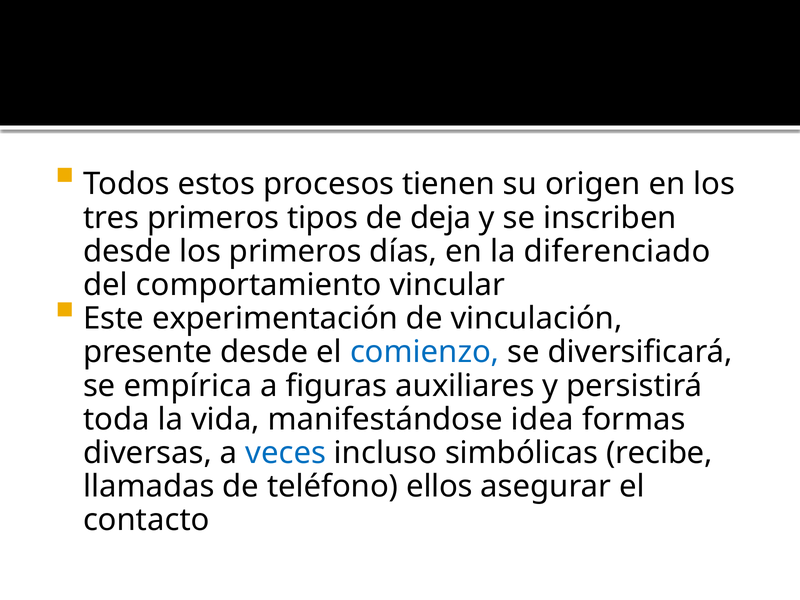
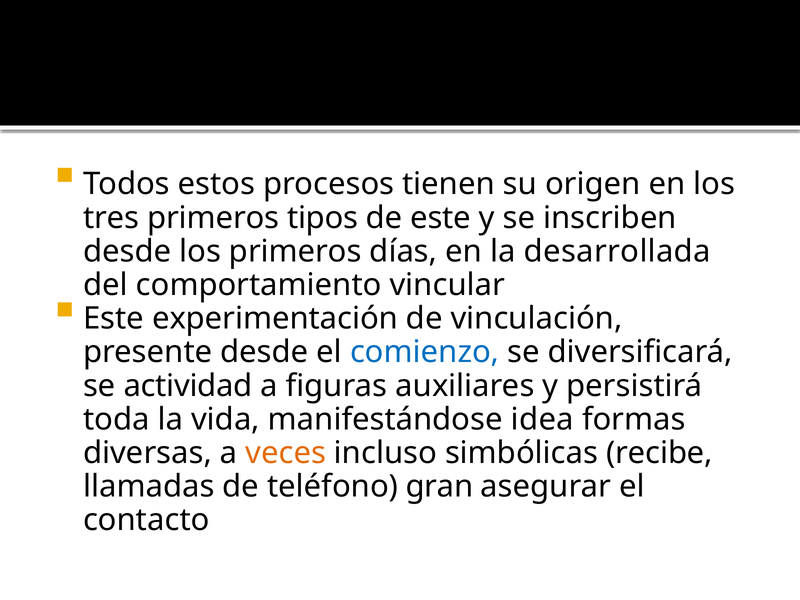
de deja: deja -> este (441, 218)
diferenciado: diferenciado -> desarrollada (617, 251)
empírica: empírica -> actividad (188, 386)
veces colour: blue -> orange (286, 453)
ellos: ellos -> gran (439, 487)
